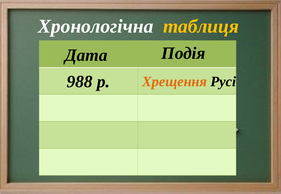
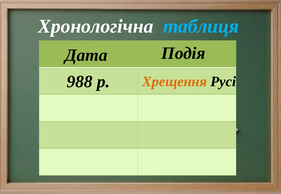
таблиця colour: yellow -> light blue (201, 26)
